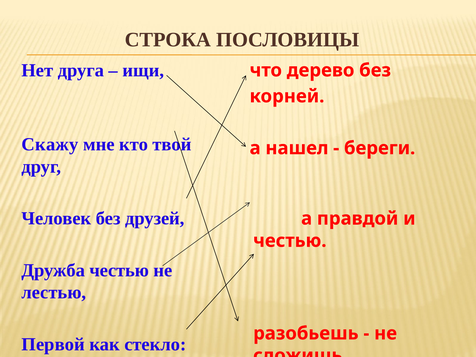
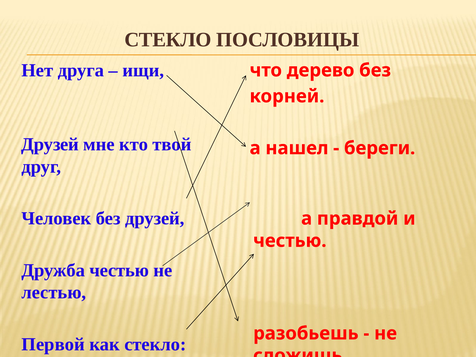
СТРОКА: СТРОКА -> СТЕКЛО (168, 40)
Скажу: Скажу -> Друзей (50, 144)
